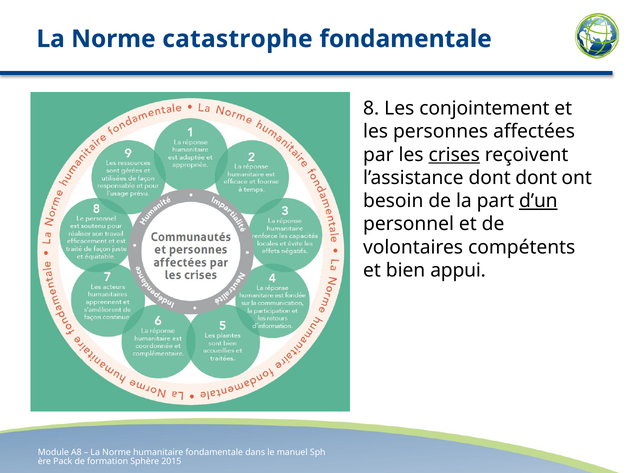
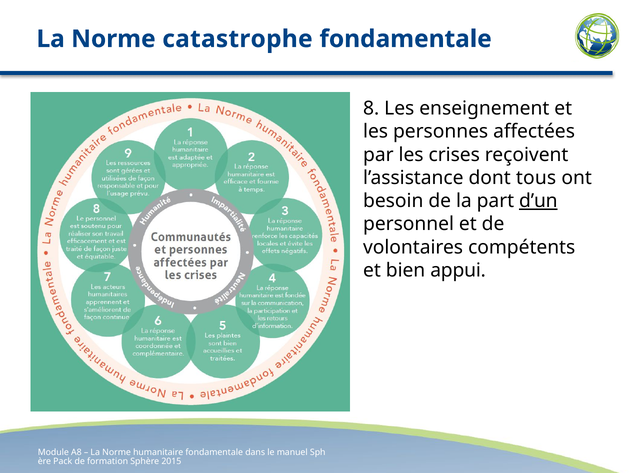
conjointement: conjointement -> enseignement (484, 108)
crises underline: present -> none (454, 155)
dont dont: dont -> tous (536, 178)
